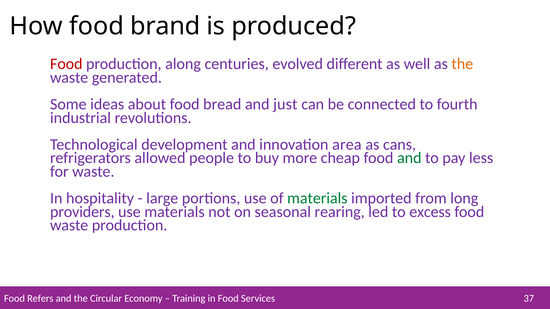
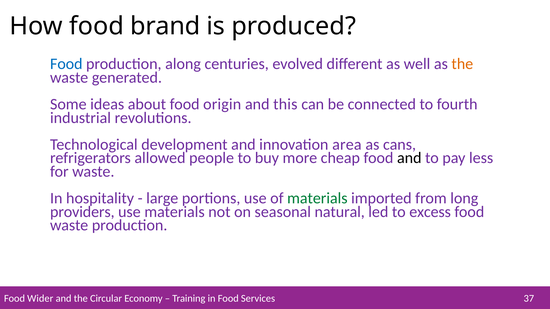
Food colour: red -> blue (66, 64)
bread: bread -> origin (222, 104)
just: just -> this (285, 104)
and colour: green -> black (409, 158)
rearing: rearing -> natural (340, 212)
Refers: Refers -> Wider (40, 299)
